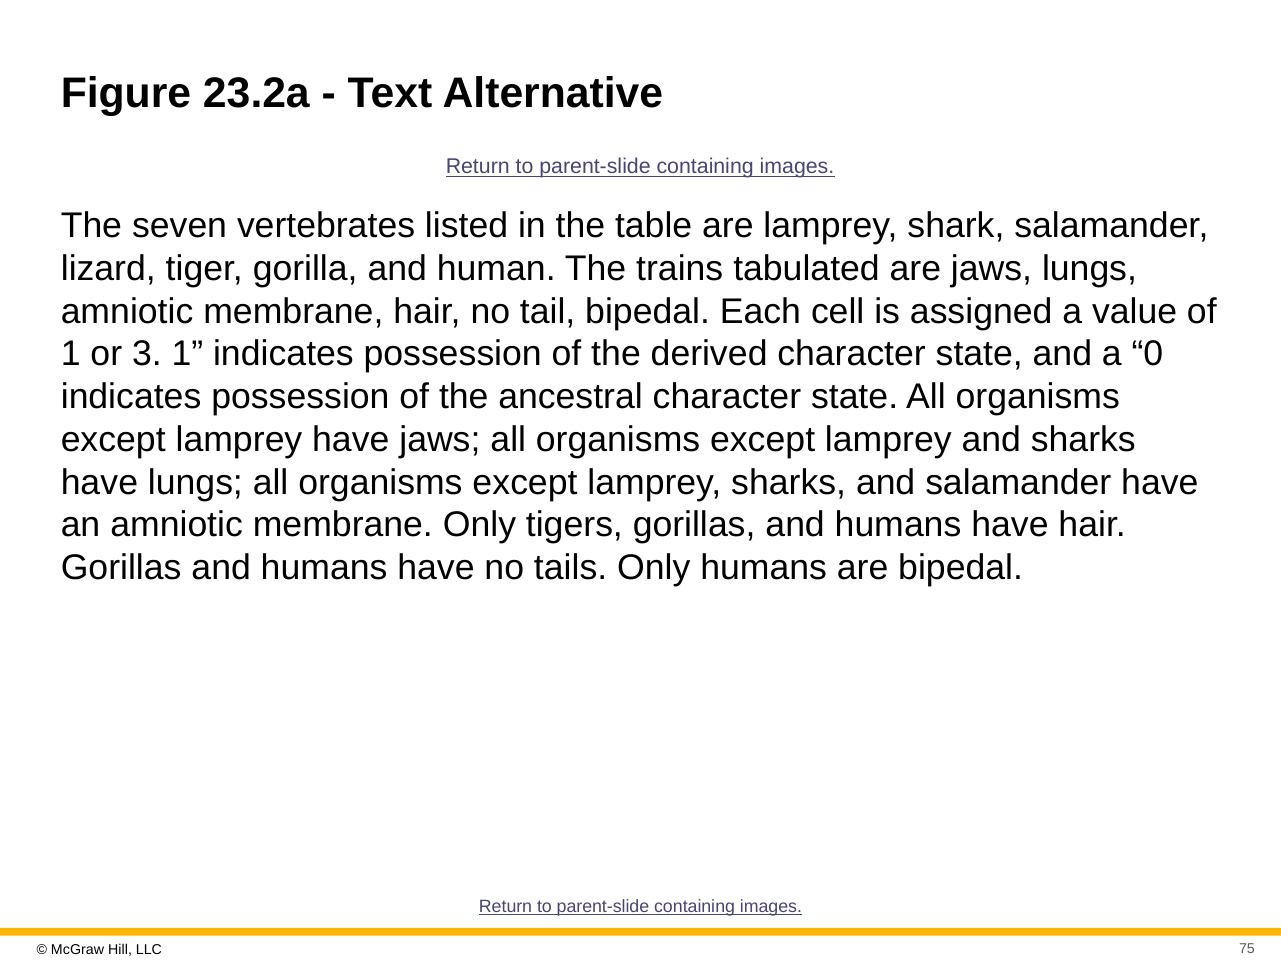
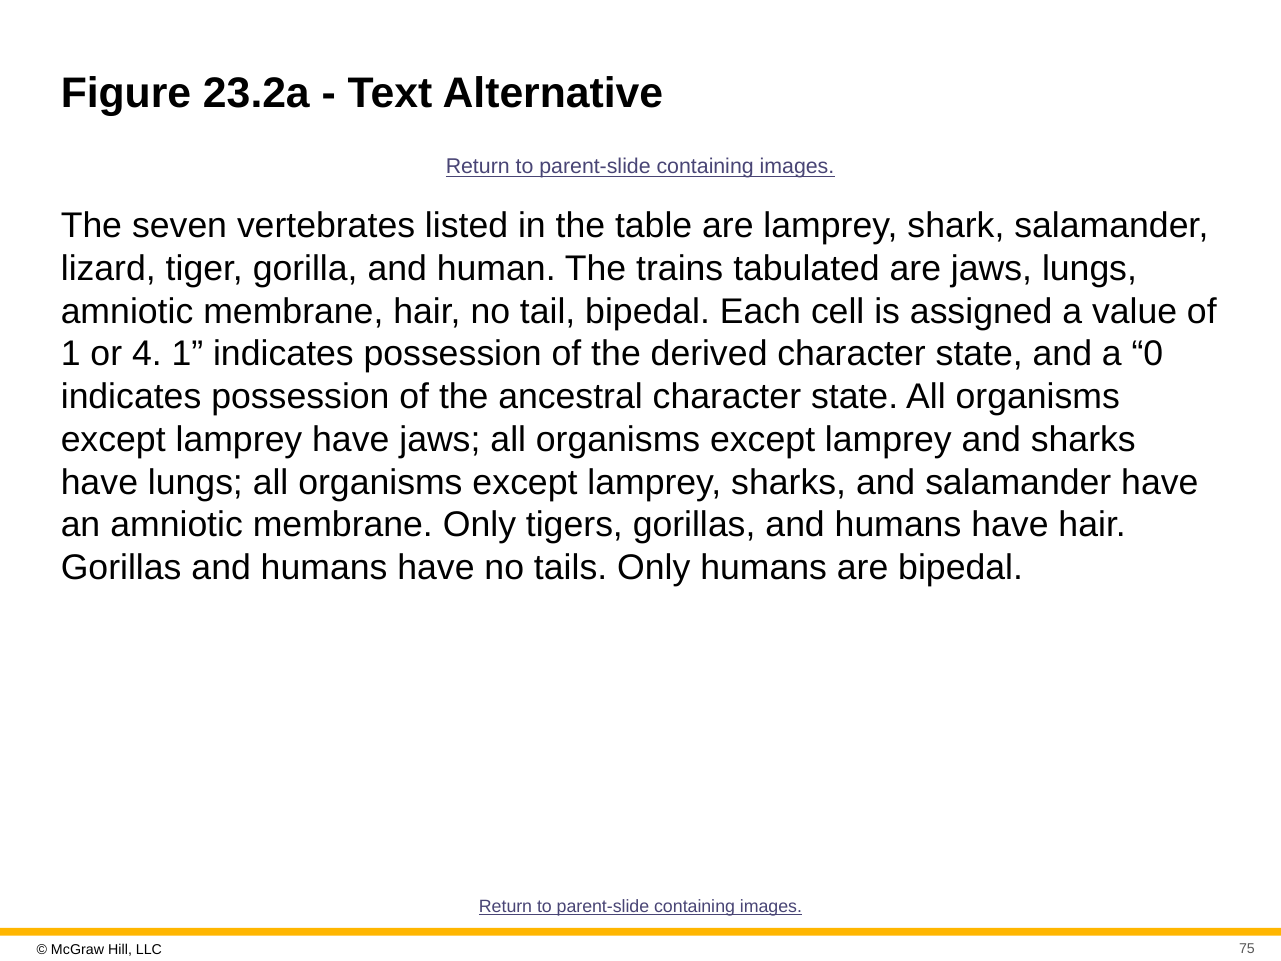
3: 3 -> 4 (147, 354)
